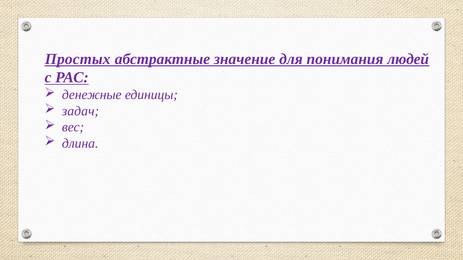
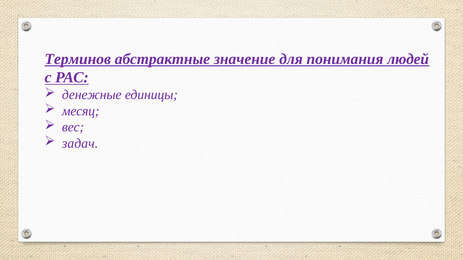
Простых: Простых -> Терминов (78, 59)
задач: задач -> месяц (81, 111)
длина: длина -> задач (80, 144)
